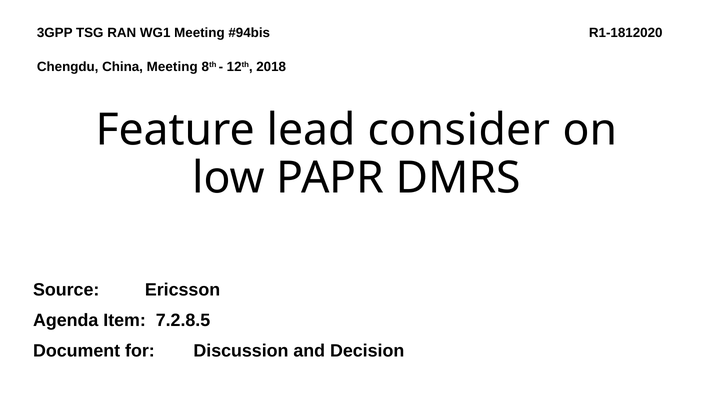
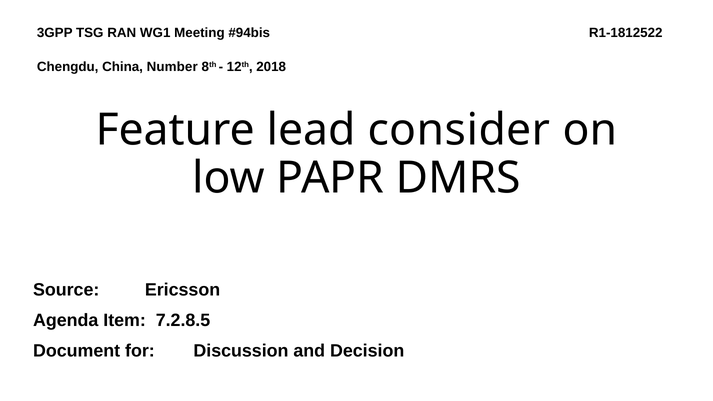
R1-1812020: R1-1812020 -> R1-1812522 (626, 33)
China Meeting: Meeting -> Number (172, 67)
